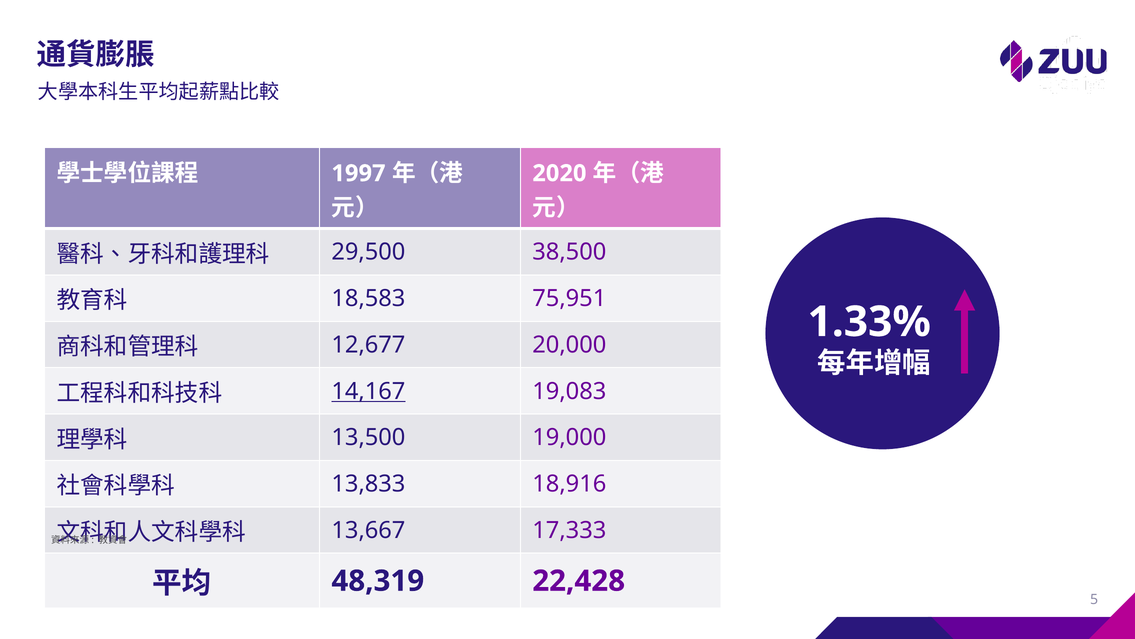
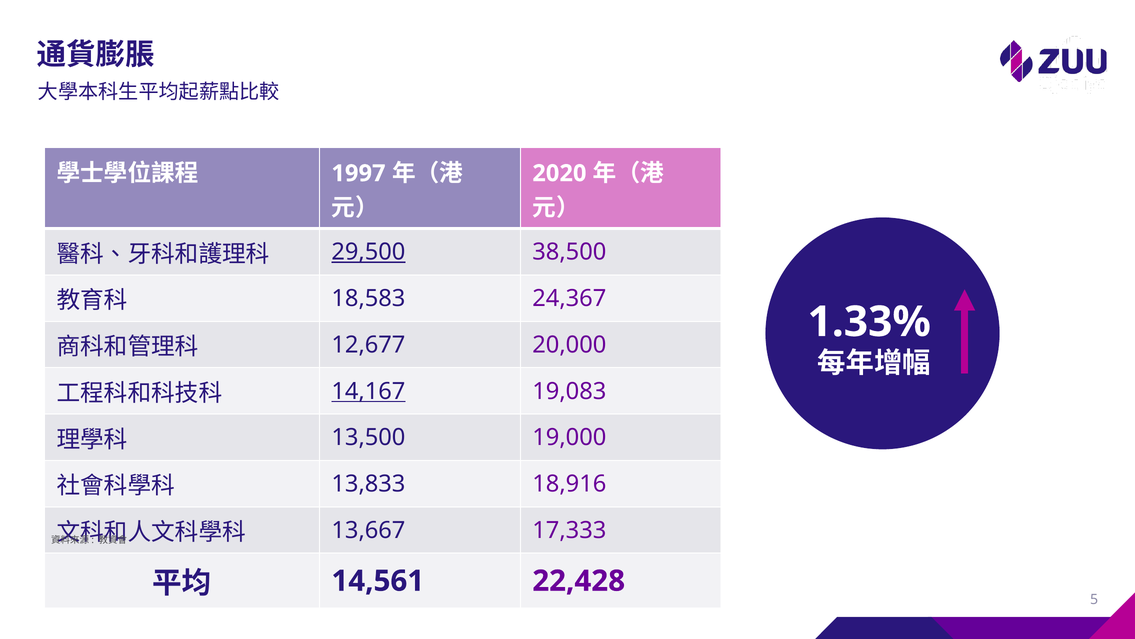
29,500 underline: none -> present (368, 252)
75,951: 75,951 -> 24,367 (569, 298)
48,319: 48,319 -> 14,561 (378, 580)
